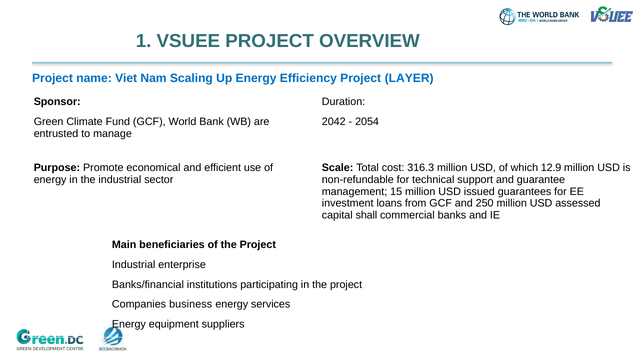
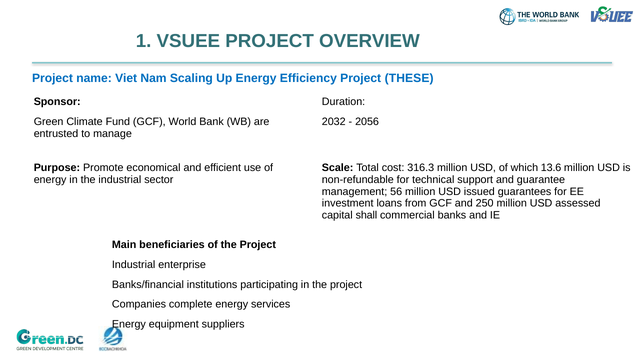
LAYER: LAYER -> THESE (409, 79)
2042: 2042 -> 2032 (334, 122)
2054: 2054 -> 2056 (367, 122)
12.9: 12.9 -> 13.6 (551, 168)
15: 15 -> 56 (396, 192)
business: business -> complete (191, 305)
